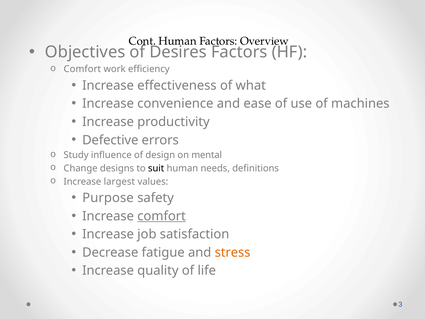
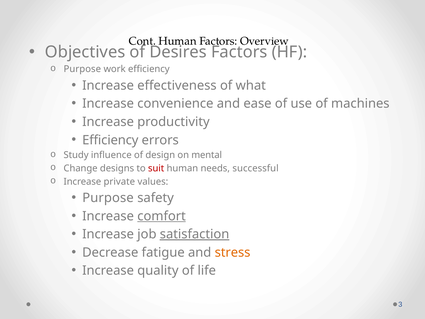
Comfort: Comfort -> Purpose (82, 69)
Defective: Defective -> Efficiency (110, 140)
suit colour: black -> red (156, 168)
definitions: definitions -> successful (256, 168)
largest: largest -> private (119, 181)
satisfaction underline: none -> present (195, 234)
